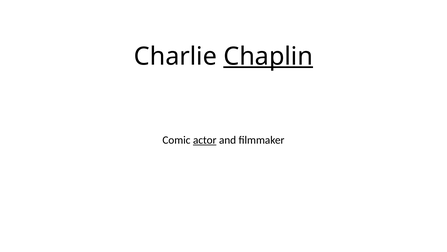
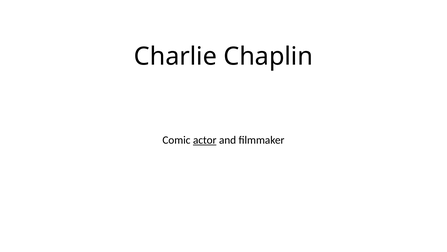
Chaplin underline: present -> none (268, 56)
